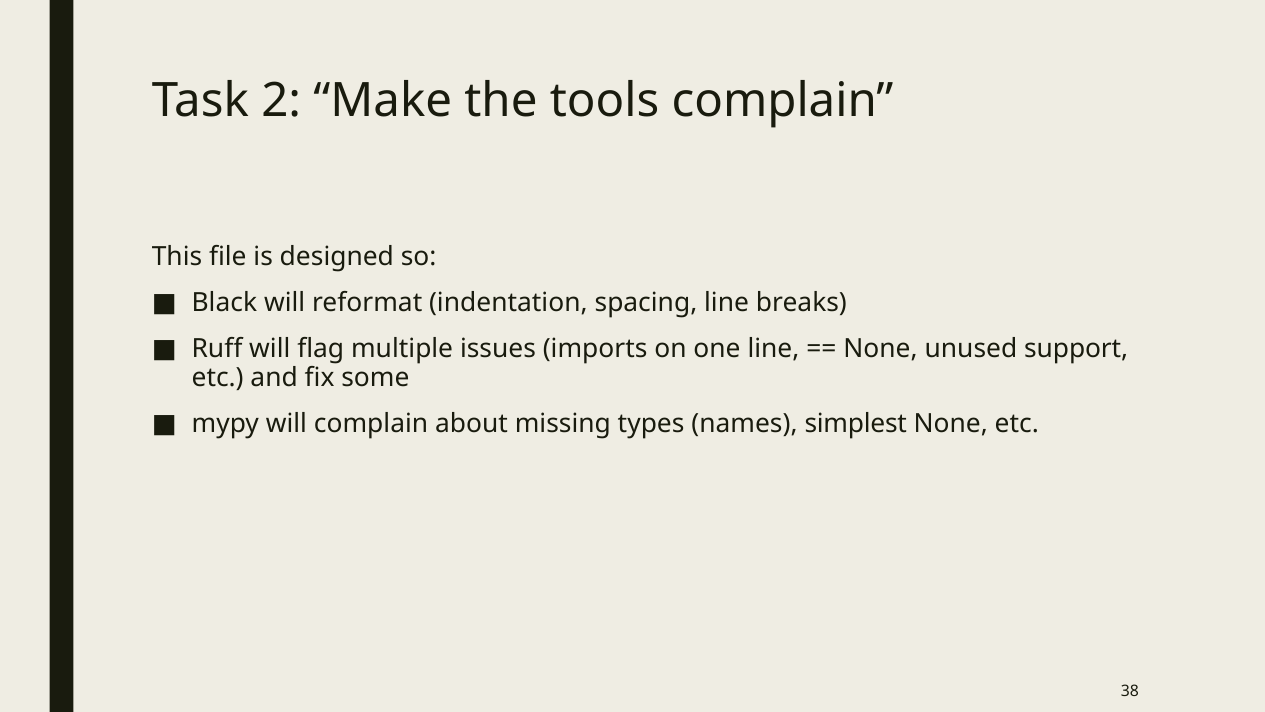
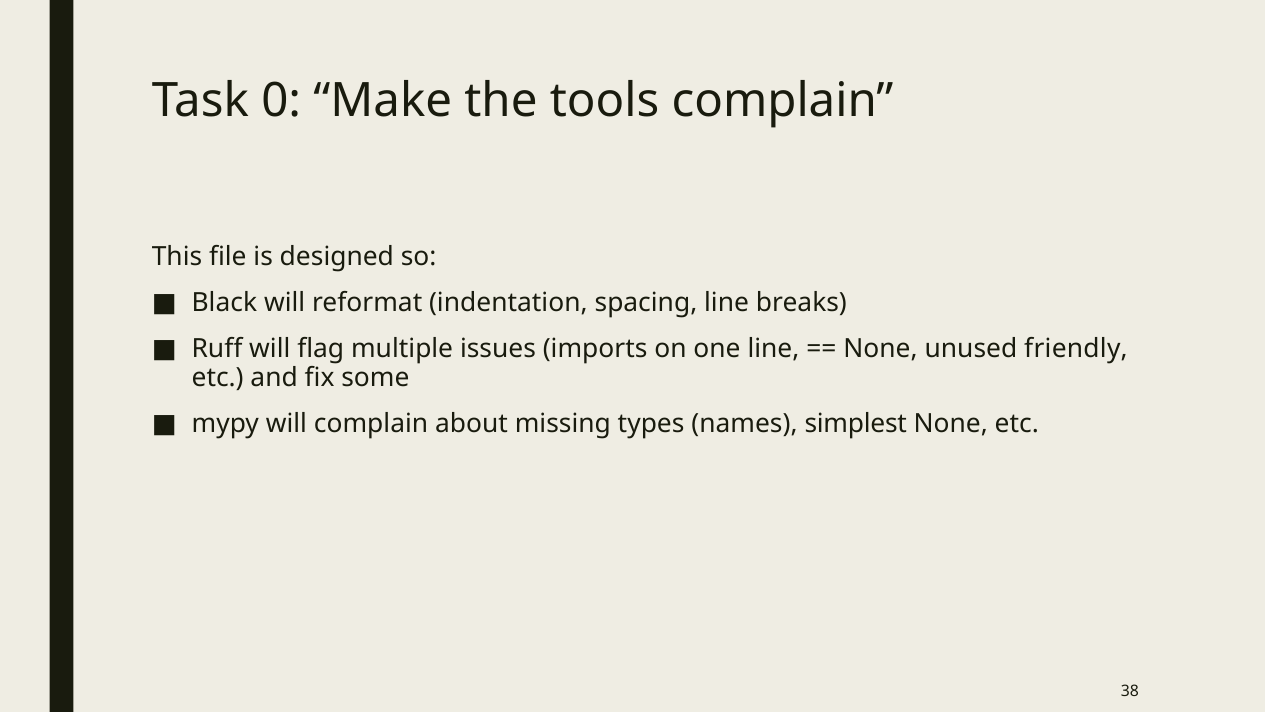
2: 2 -> 0 (281, 101)
support: support -> friendly (1076, 348)
